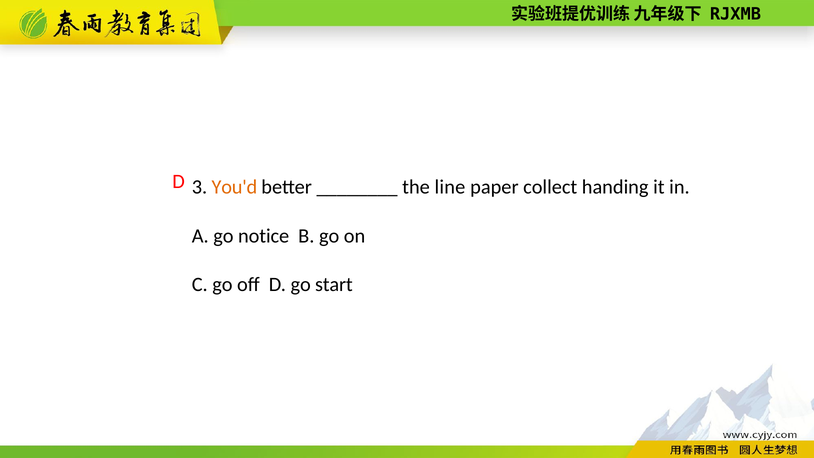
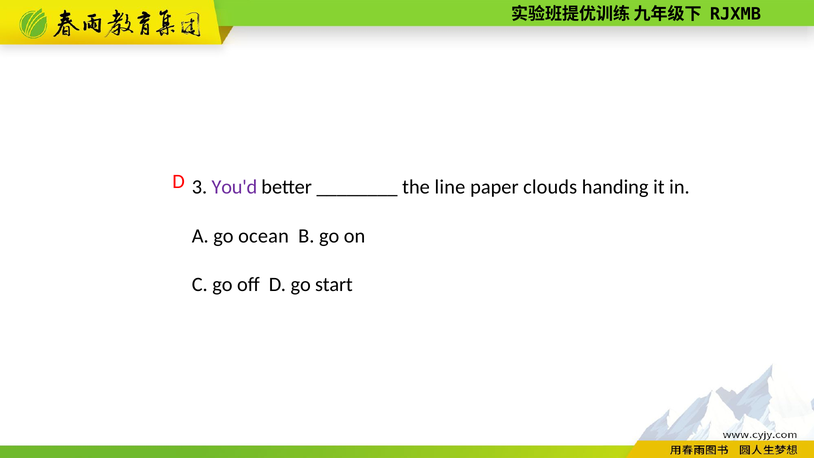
You'd colour: orange -> purple (234, 187)
collect: collect -> clouds (550, 187)
notice: notice -> ocean (263, 236)
